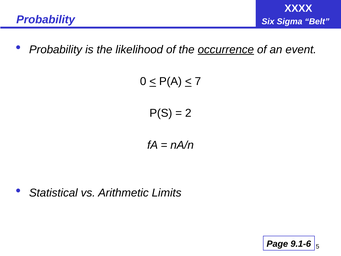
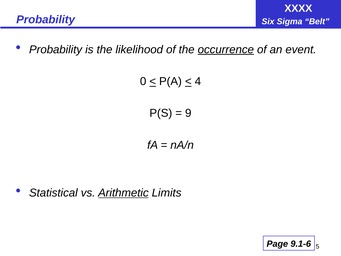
7: 7 -> 4 (198, 81)
2: 2 -> 9 (188, 113)
Arithmetic underline: none -> present (123, 193)
